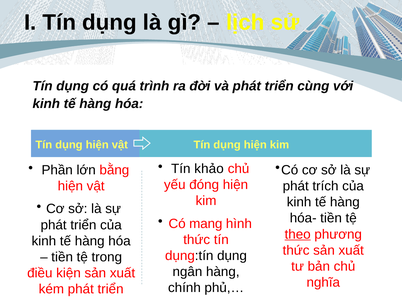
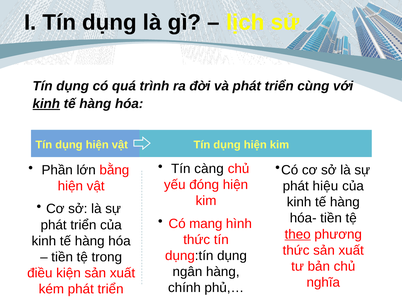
kinh underline: none -> present (46, 104)
khảo: khảo -> càng (209, 169)
trích: trích -> hiệu (325, 186)
